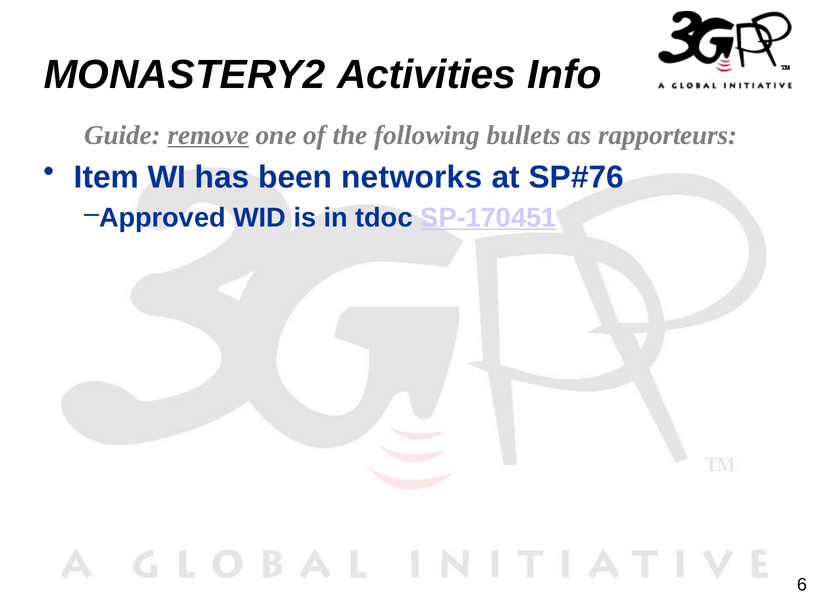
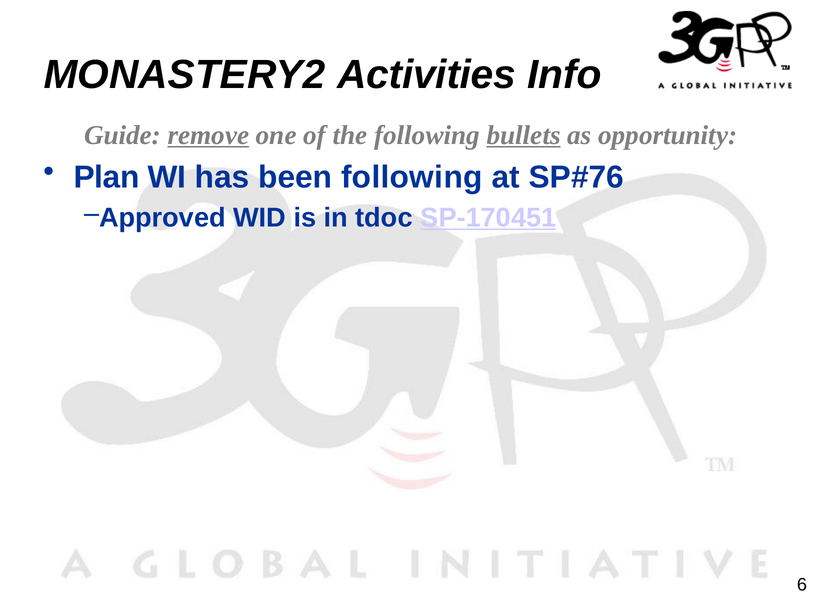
bullets underline: none -> present (524, 135)
rapporteurs: rapporteurs -> opportunity (668, 135)
Item: Item -> Plan (107, 177)
been networks: networks -> following (412, 177)
